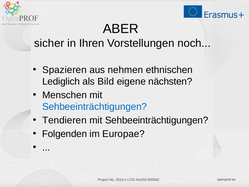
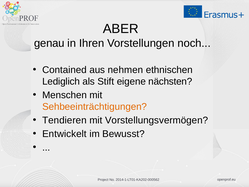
sicher: sicher -> genau (49, 43)
Spazieren: Spazieren -> Contained (64, 70)
Bild: Bild -> Stift (106, 81)
Sehbeeinträchtigungen colour: blue -> orange (95, 107)
Sehbeeinträchtigungen: Sehbeeinträchtigungen -> Vorstellungsvermögen (157, 120)
Folgenden: Folgenden -> Entwickelt (64, 134)
Europae: Europae -> Bewusst (124, 134)
